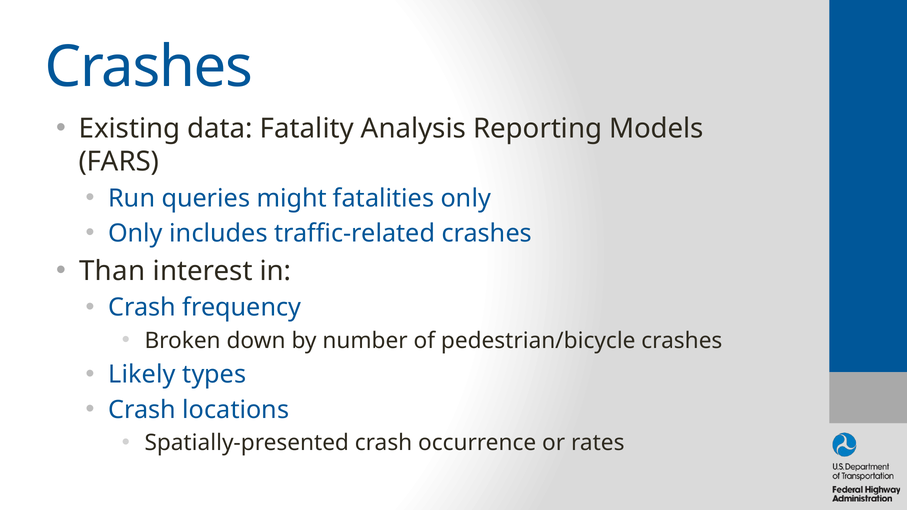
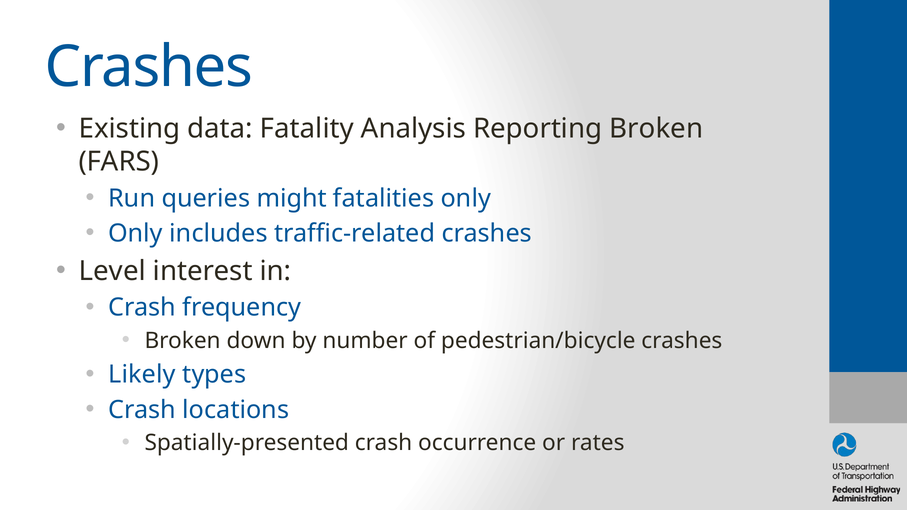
Reporting Models: Models -> Broken (656, 129)
Than: Than -> Level (112, 271)
